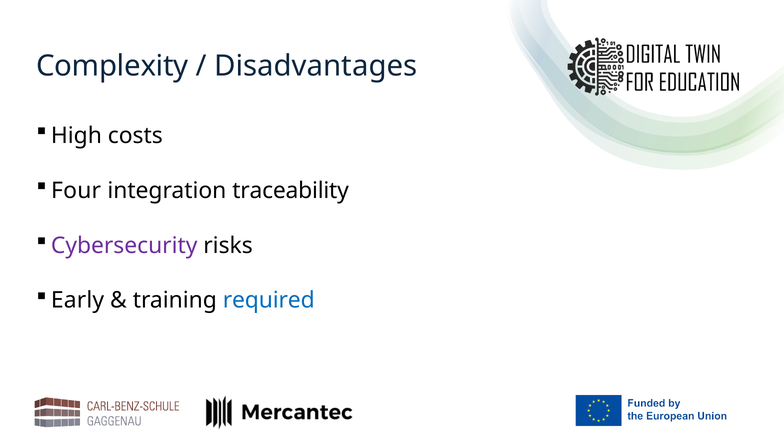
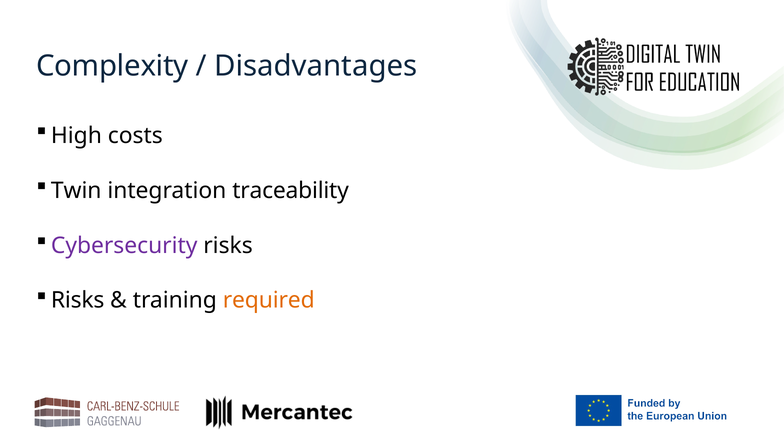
Four: Four -> Twin (76, 191)
Early: Early -> Risks (78, 300)
required colour: blue -> orange (269, 300)
